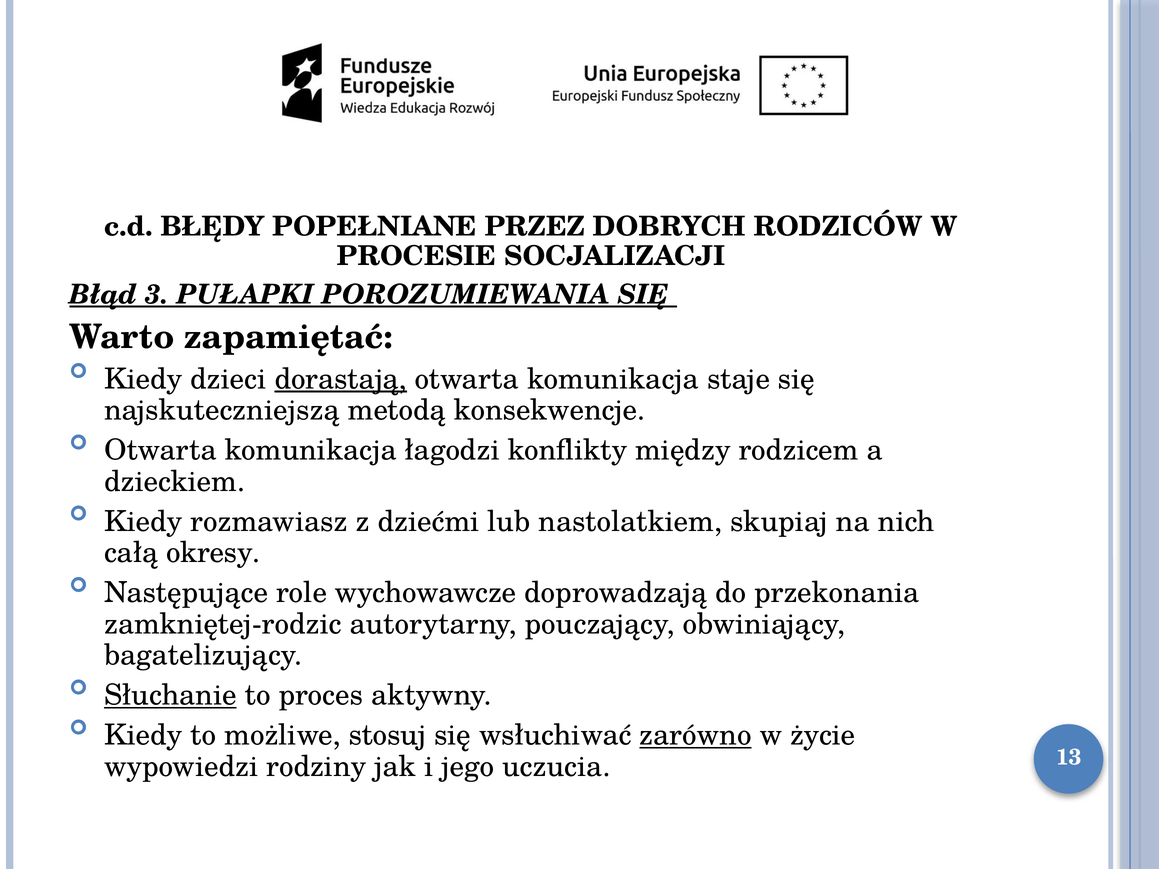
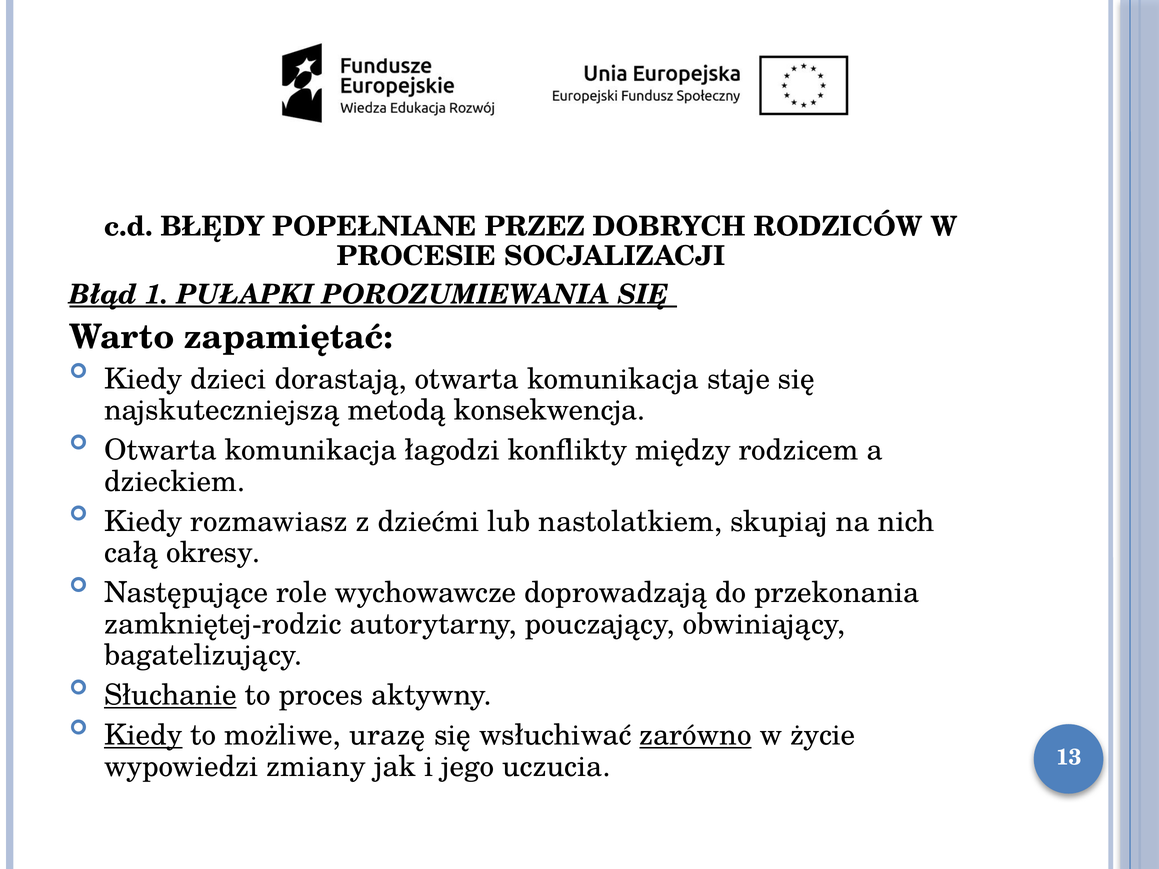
3: 3 -> 1 (157, 295)
dorastają underline: present -> none (341, 379)
konsekwencje: konsekwencje -> konsekwencja (550, 410)
Kiedy underline: none -> present (143, 736)
stosuj: stosuj -> urazę (387, 736)
rodziny: rodziny -> zmiany (316, 767)
